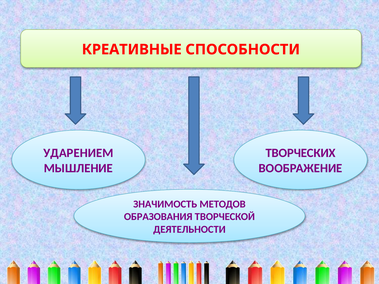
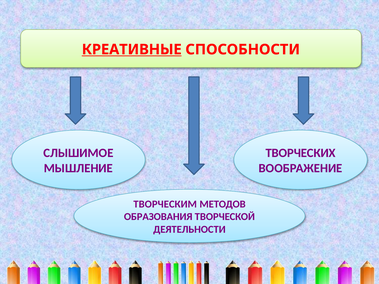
КРЕАТИВНЫЕ underline: none -> present (132, 50)
УДАРЕНИЕМ: УДАРЕНИЕМ -> СЛЫШИМОЕ (78, 153)
ЗНАЧИМОСТЬ: ЗНАЧИМОСТЬ -> ТВОРЧЕСКИМ (165, 204)
